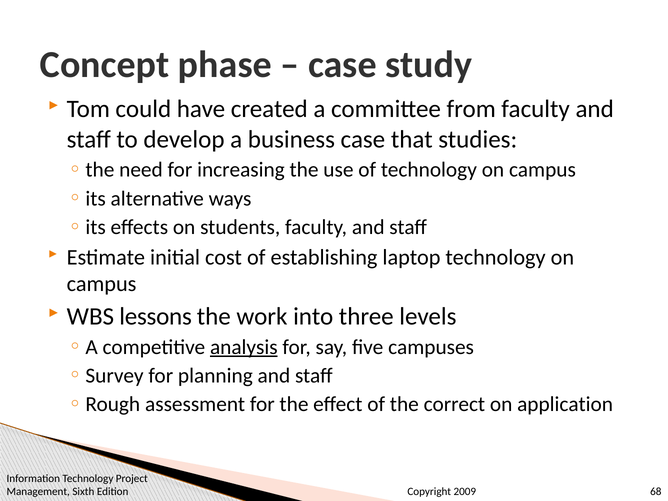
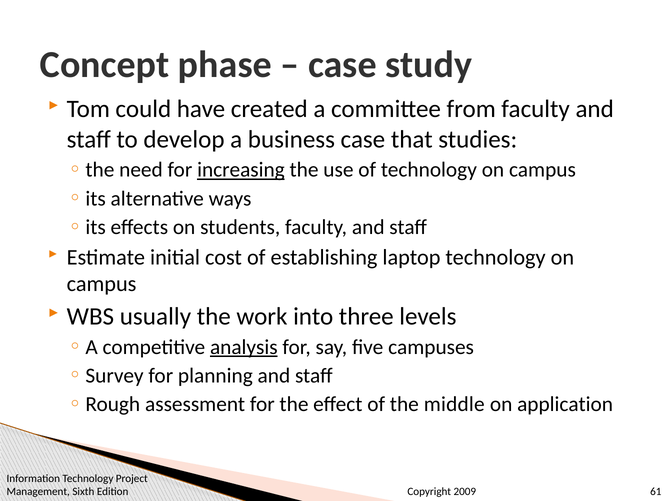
increasing underline: none -> present (241, 170)
lessons: lessons -> usually (155, 316)
correct: correct -> middle (454, 404)
68: 68 -> 61 (656, 492)
